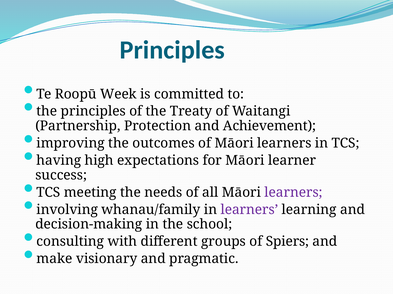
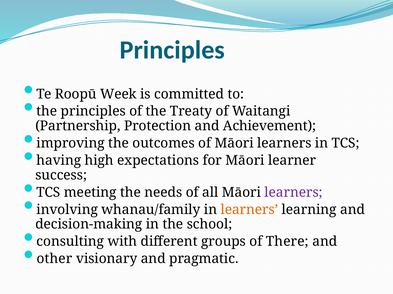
learners colour: purple -> orange (249, 210)
Spiers: Spiers -> There (287, 242)
make: make -> other (54, 259)
